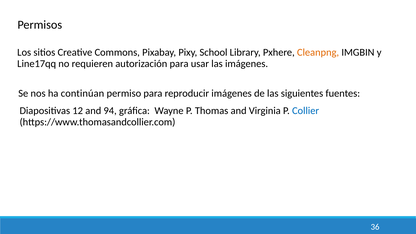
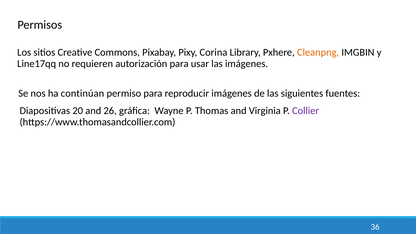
School: School -> Corina (213, 52)
12: 12 -> 20 (78, 111)
94: 94 -> 26 (110, 111)
Collier colour: blue -> purple (306, 111)
